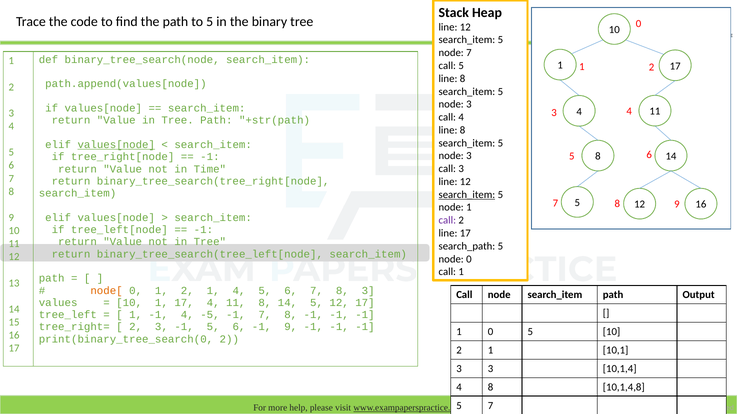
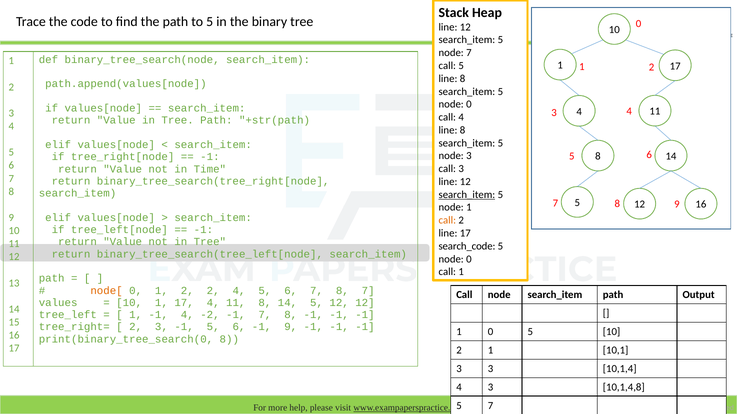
3: 3 -> 0 (469, 104)
values[node underline: present -> none (116, 145)
call colour: purple -> orange (447, 221)
search_path: search_path -> search_code (467, 246)
1 2 1: 1 -> 2 (213, 291)
8 3: 3 -> 7 (368, 291)
12 17: 17 -> 12 (365, 303)
-5: -5 -> -2 (210, 315)
2: 2 -> 8 (229, 340)
8: 8 -> 3 (491, 388)
